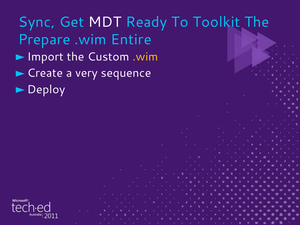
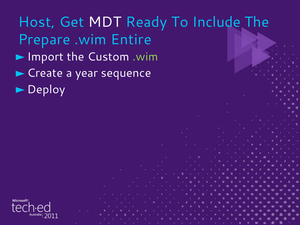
Sync: Sync -> Host (37, 22)
Toolkit: Toolkit -> Include (216, 22)
.wim colour: yellow -> light green (145, 57)
very: very -> year (87, 73)
